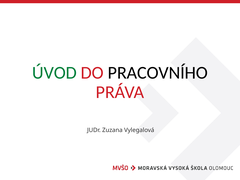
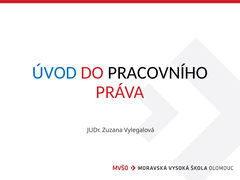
ÚVOD colour: green -> blue (54, 73)
